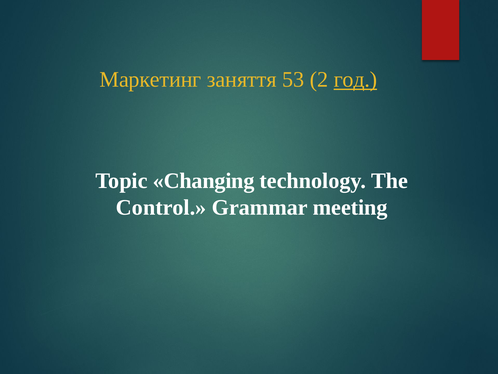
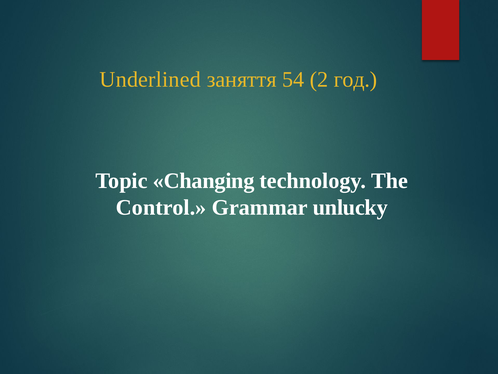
Маркетинг: Маркетинг -> Underlined (150, 80)
53: 53 -> 54 (293, 80)
год underline: present -> none (355, 80)
meeting: meeting -> unlucky (350, 207)
